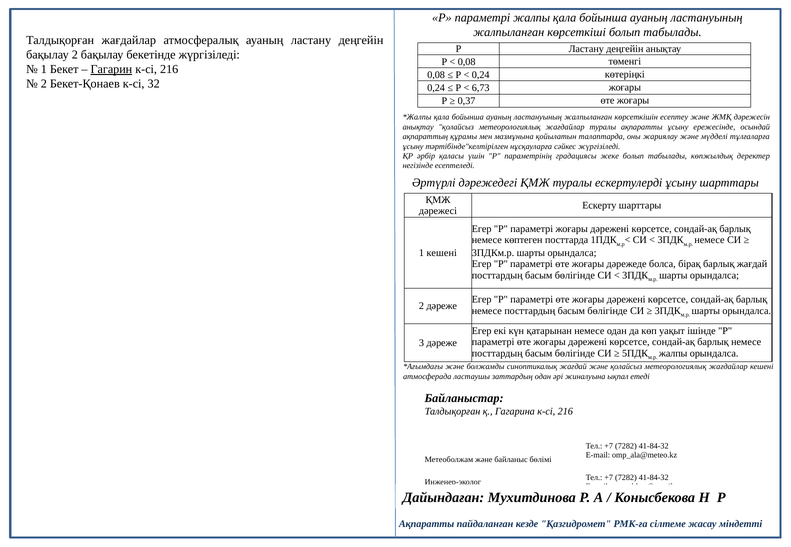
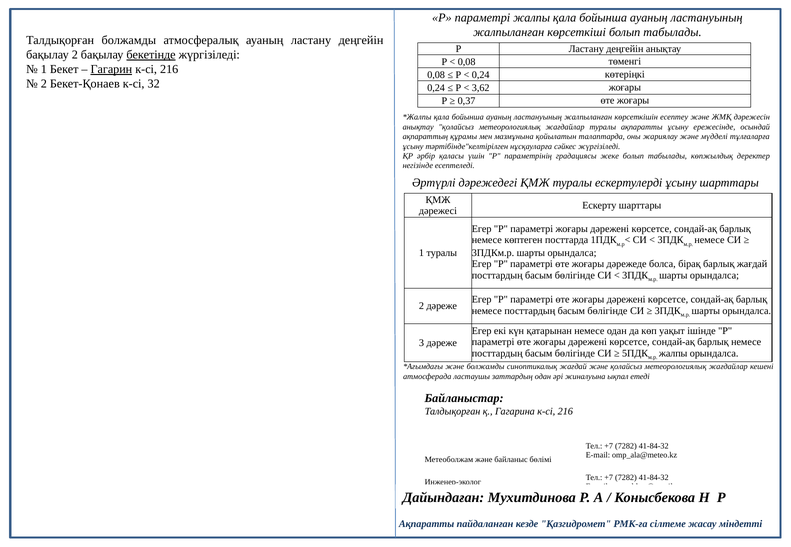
Талдықорған жағдайлар: жағдайлар -> болжамды (129, 40)
бекетінде underline: none -> present (151, 55)
6,73: 6,73 -> 3,62 (481, 88)
1 кешені: кешені -> туралы (442, 253)
